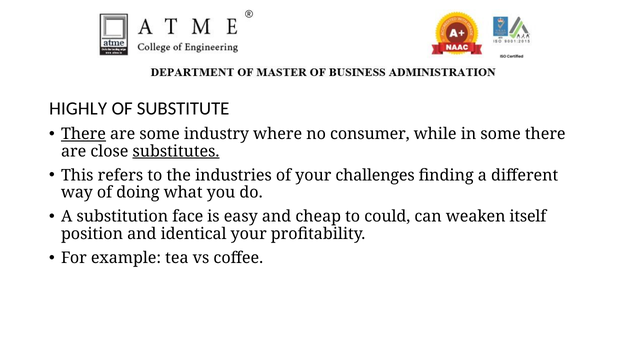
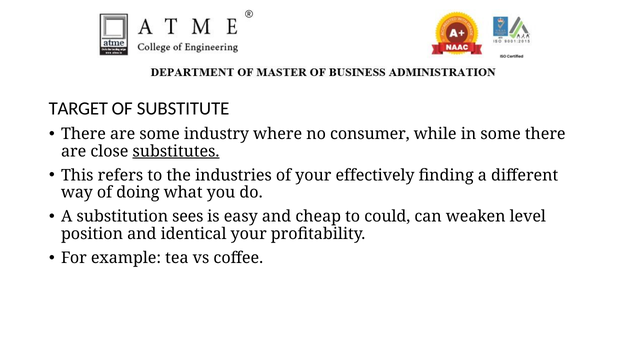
HIGHLY: HIGHLY -> TARGET (78, 109)
There underline: present -> none (83, 134)
challenges: challenges -> effectively (375, 176)
face: face -> sees (188, 217)
itself: itself -> level (528, 217)
